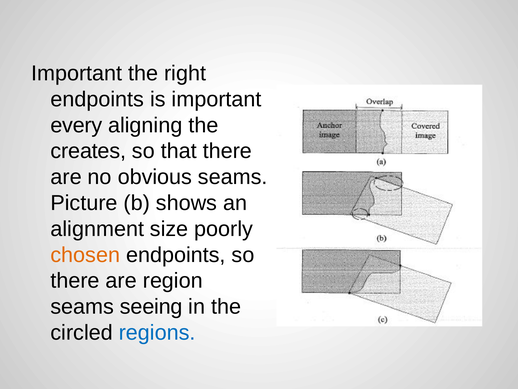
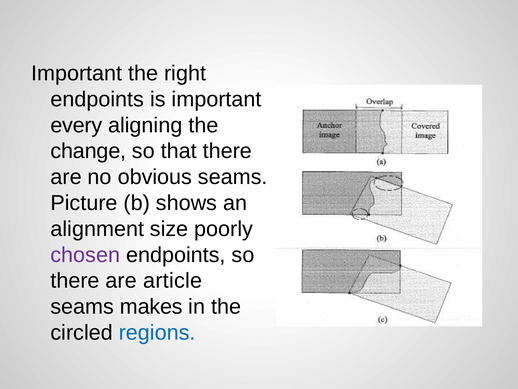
creates: creates -> change (88, 151)
chosen colour: orange -> purple (85, 255)
region: region -> article (173, 280)
seeing: seeing -> makes (151, 306)
